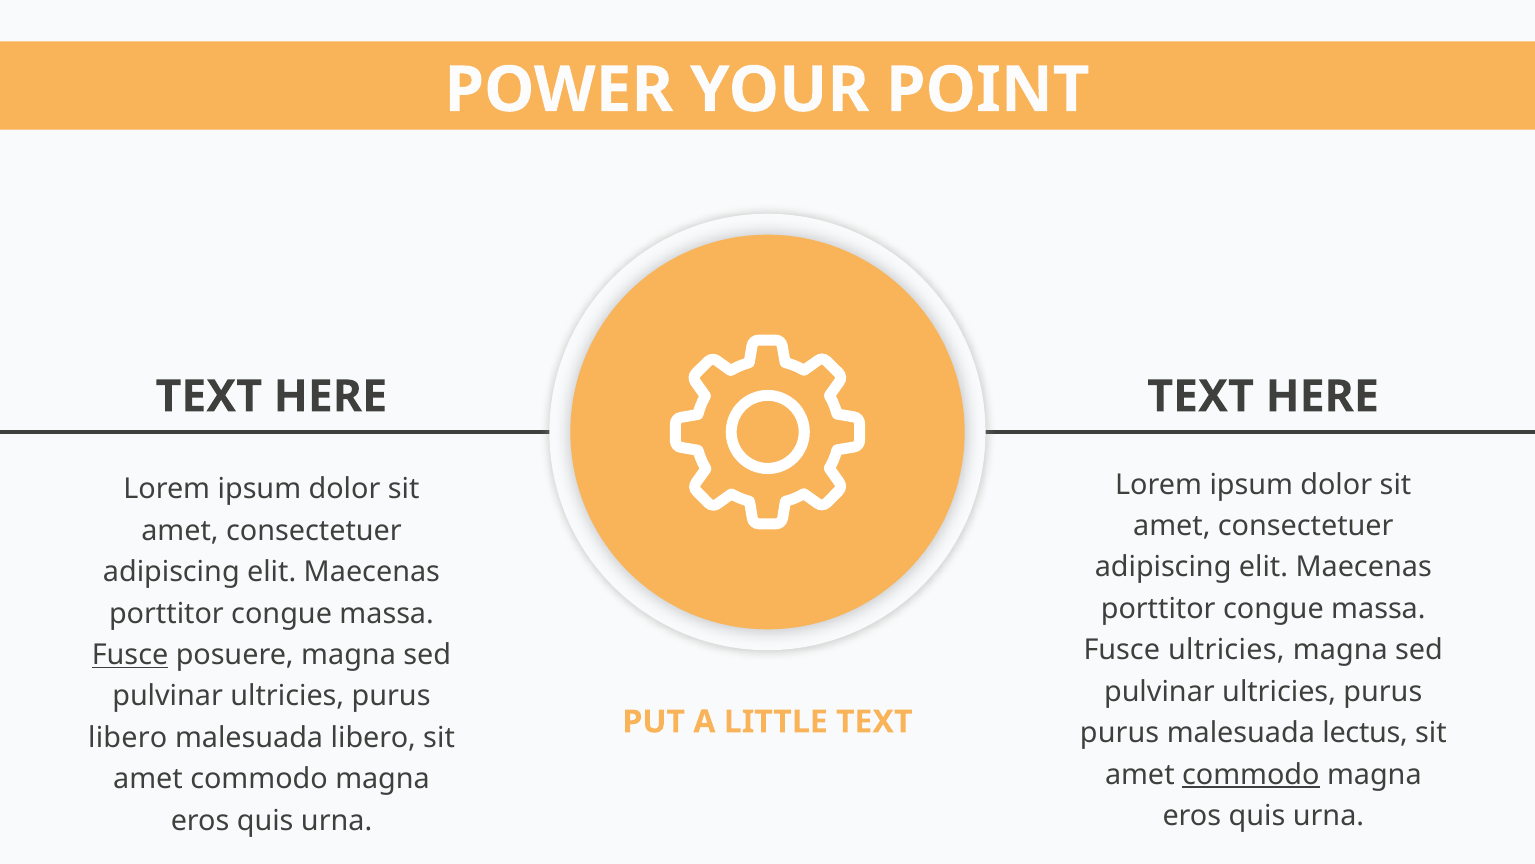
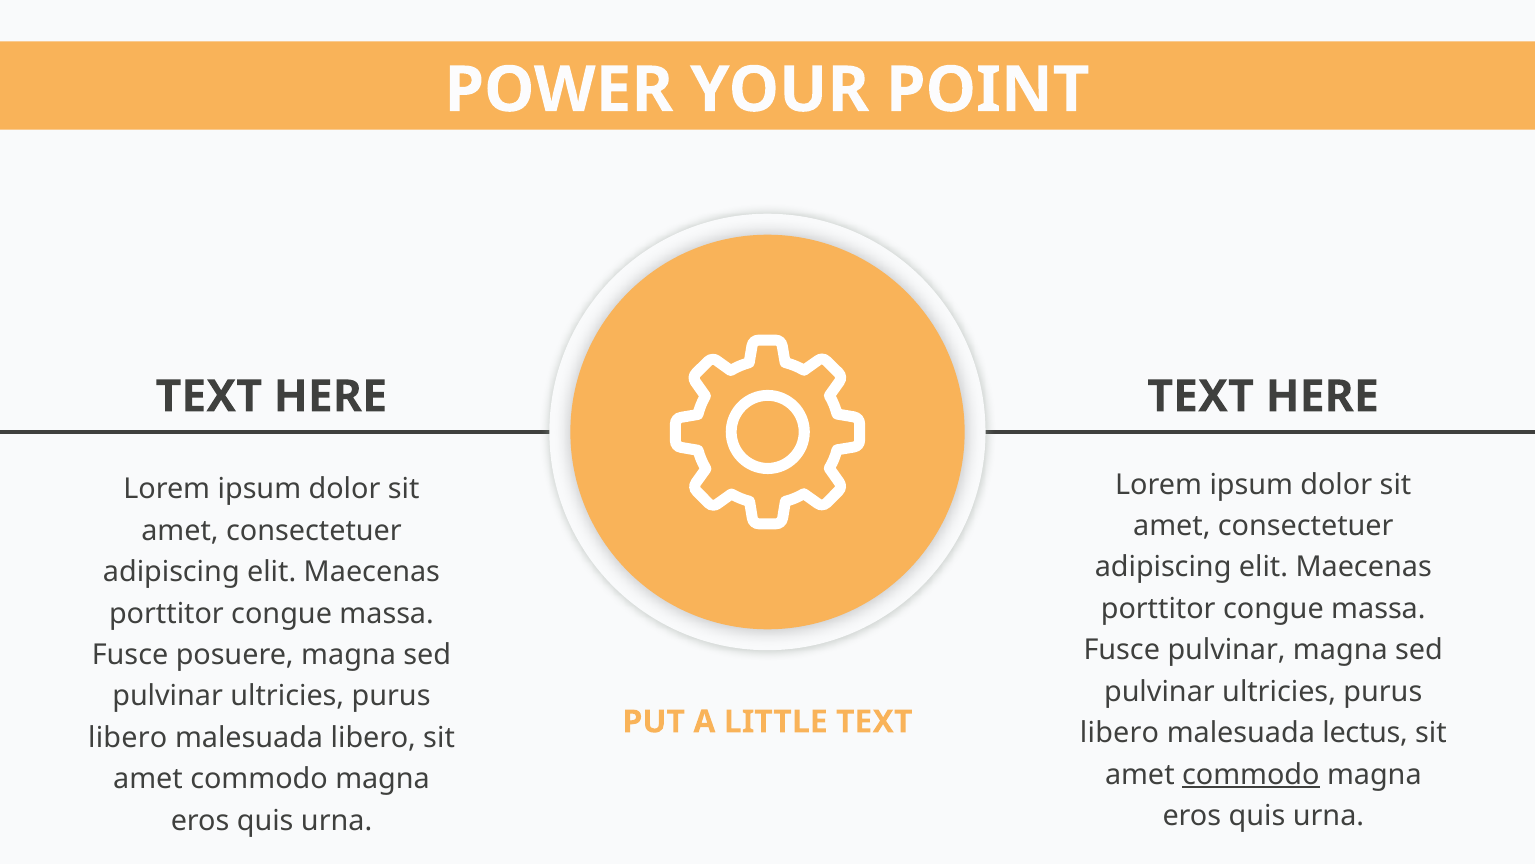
Fusce ultricies: ultricies -> pulvinar (1227, 650)
Fusce underline: present -> none (130, 655)
purus: purus -> libero (1120, 733)
